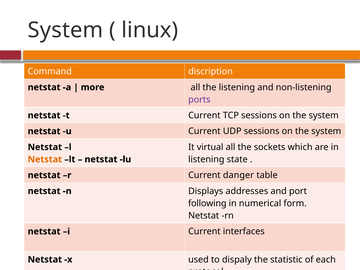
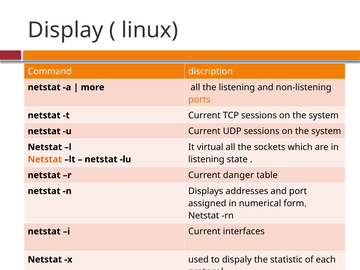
System: System -> Display (66, 30)
ports colour: purple -> orange (199, 100)
following: following -> assigned (207, 203)
